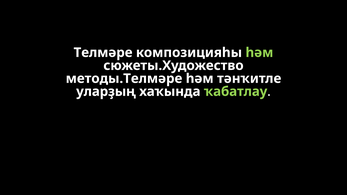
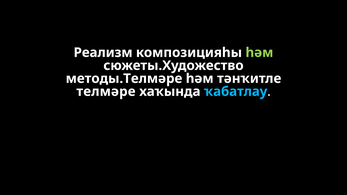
Телмәре: Телмәре -> Реализм (103, 53)
уларҙың: уларҙың -> телмәре (106, 92)
ҡабатлау colour: light green -> light blue (236, 92)
